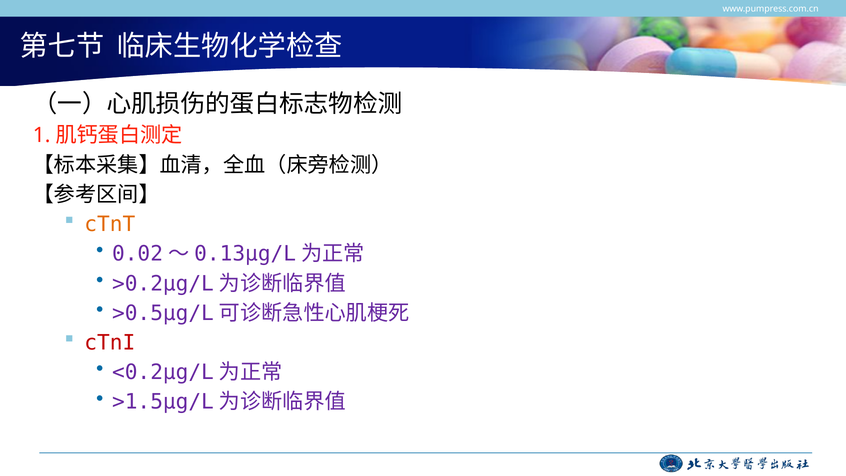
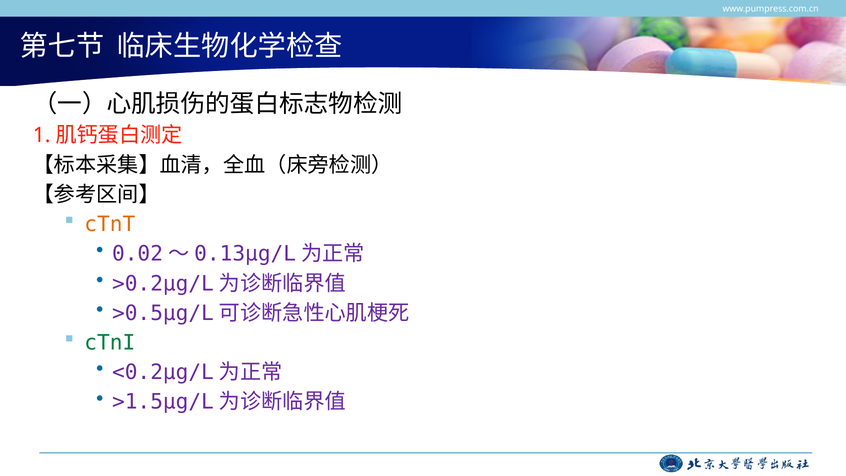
cTnI colour: red -> green (110, 343)
